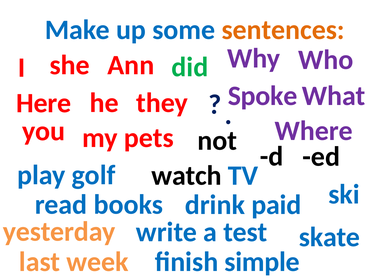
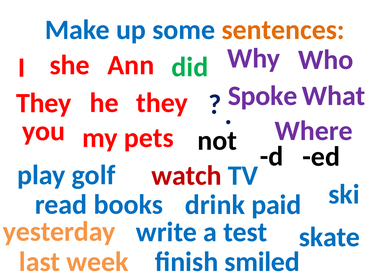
Here: Here -> They (44, 103)
watch colour: black -> red (186, 175)
simple: simple -> smiled (262, 262)
